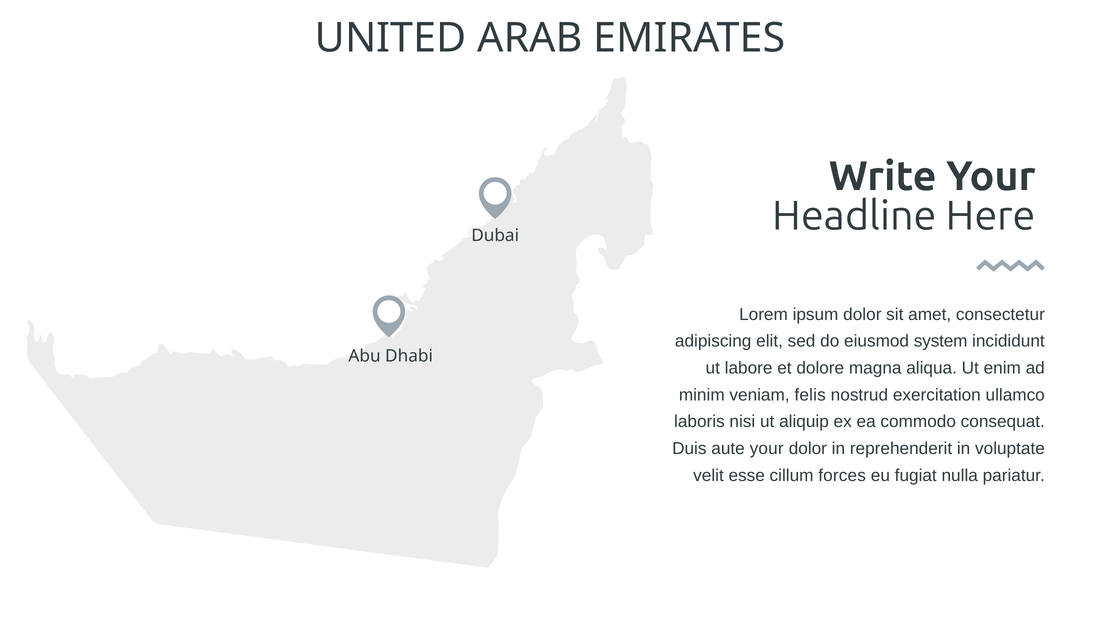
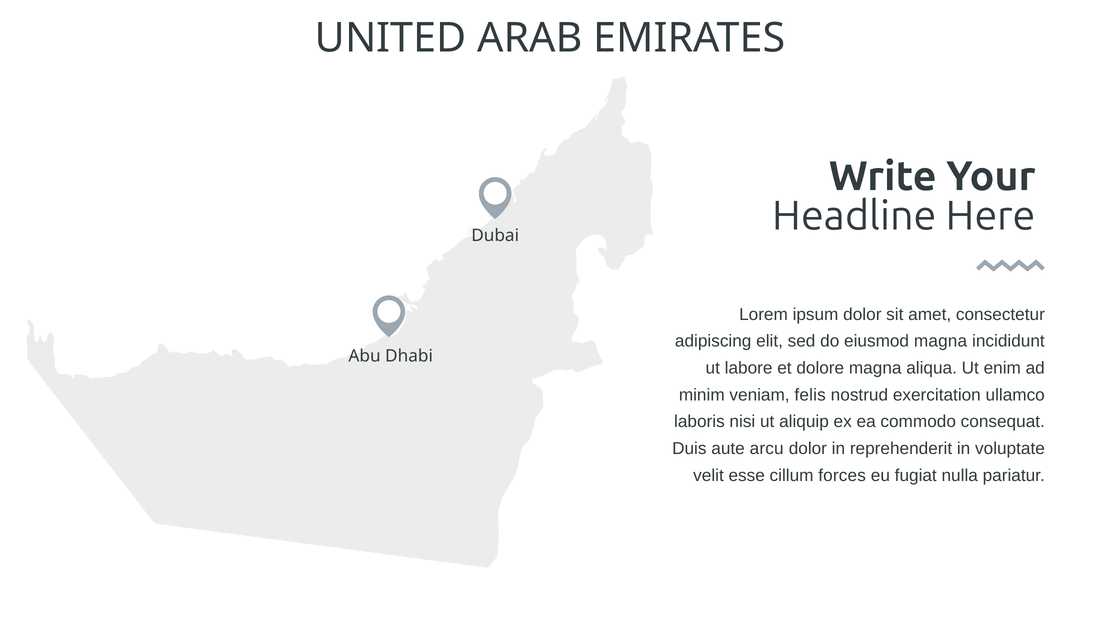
eiusmod system: system -> magna (941, 341)
aute your: your -> arcu (767, 449)
